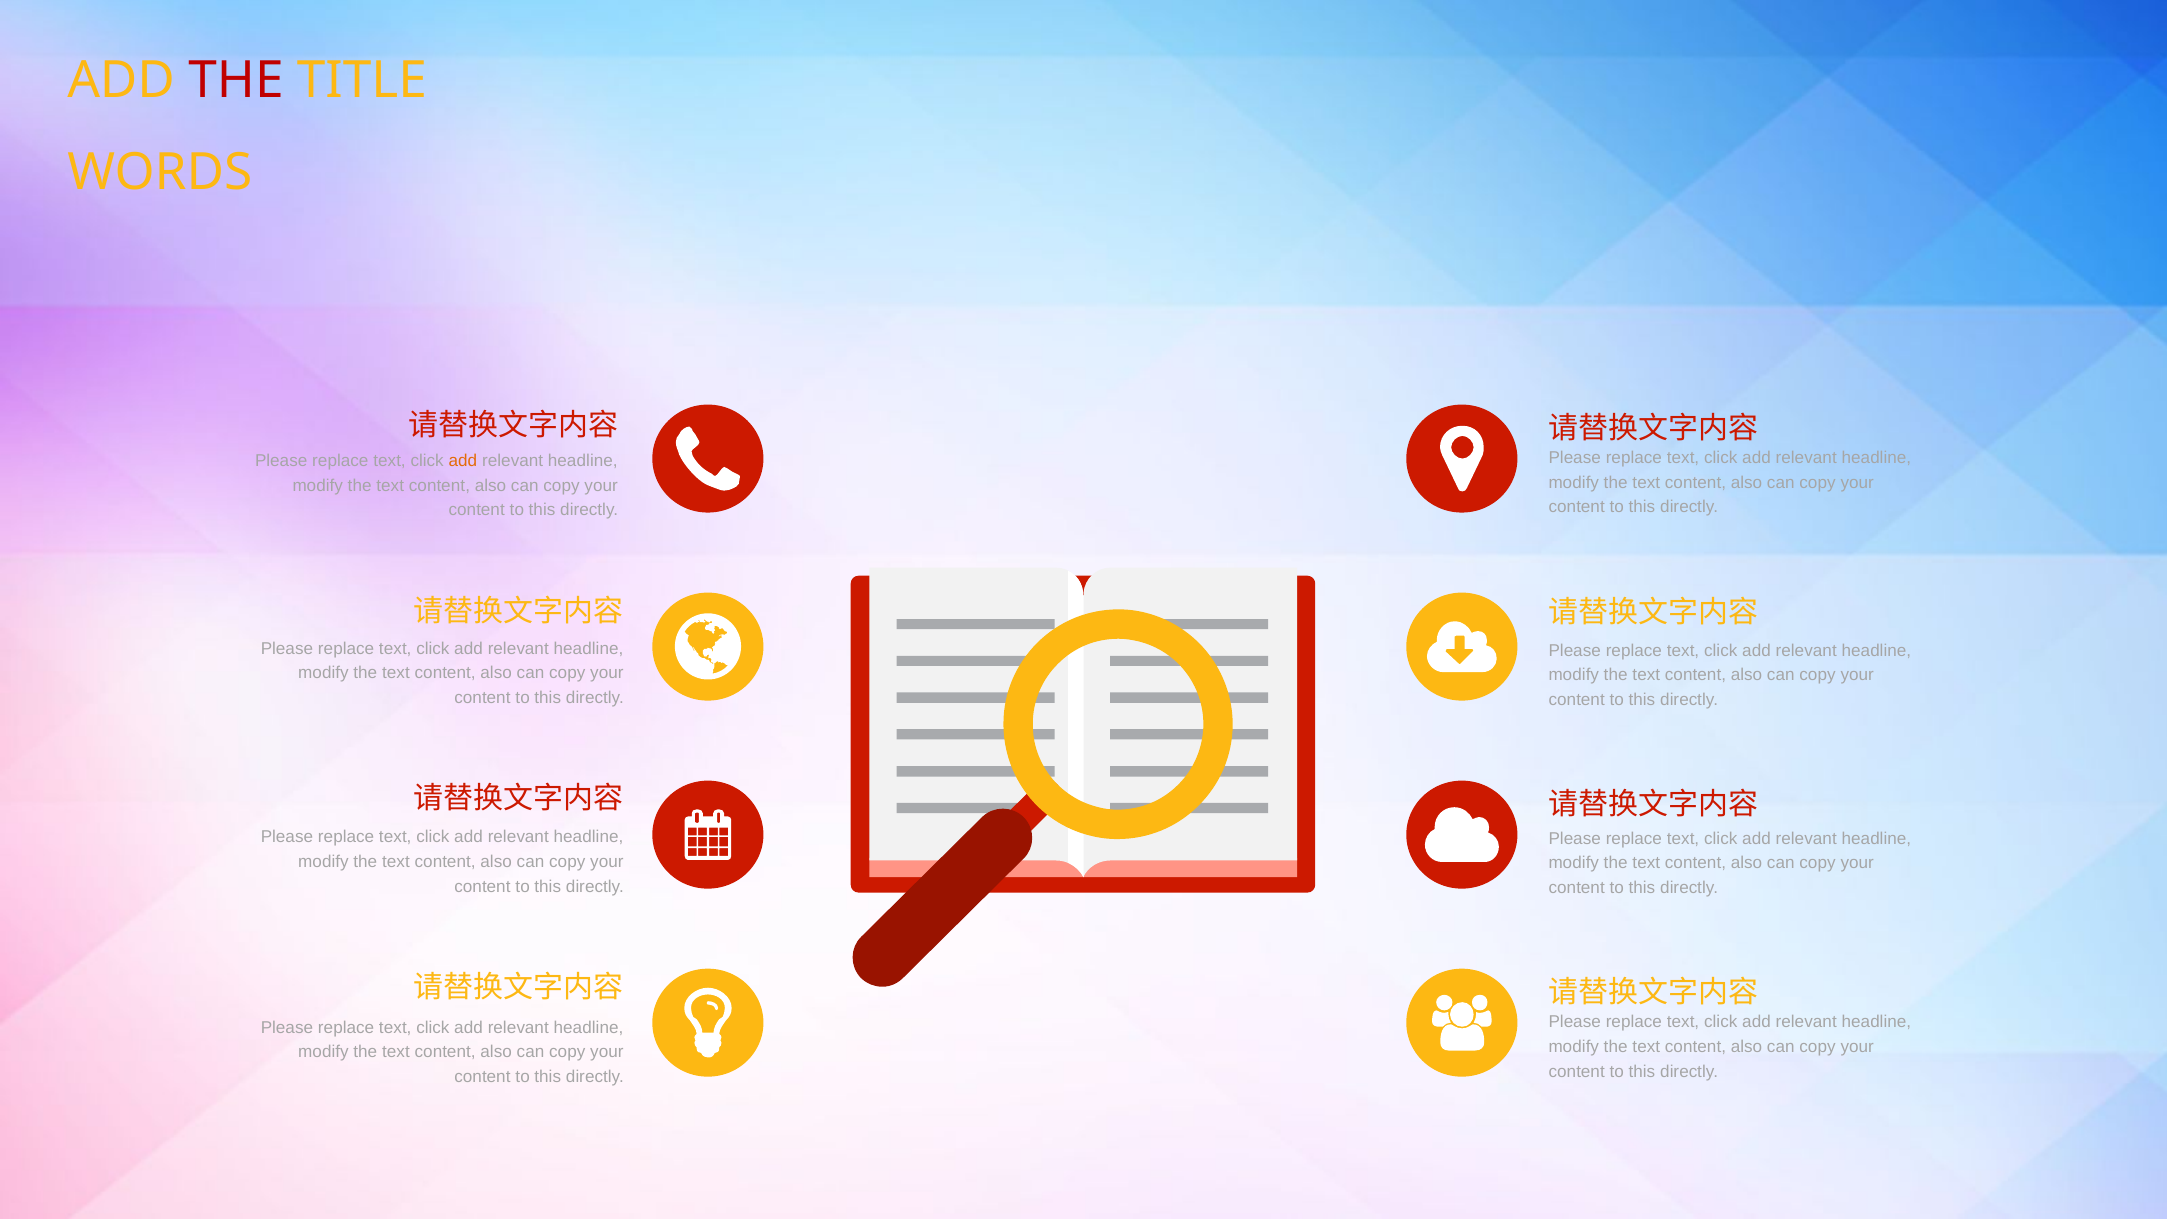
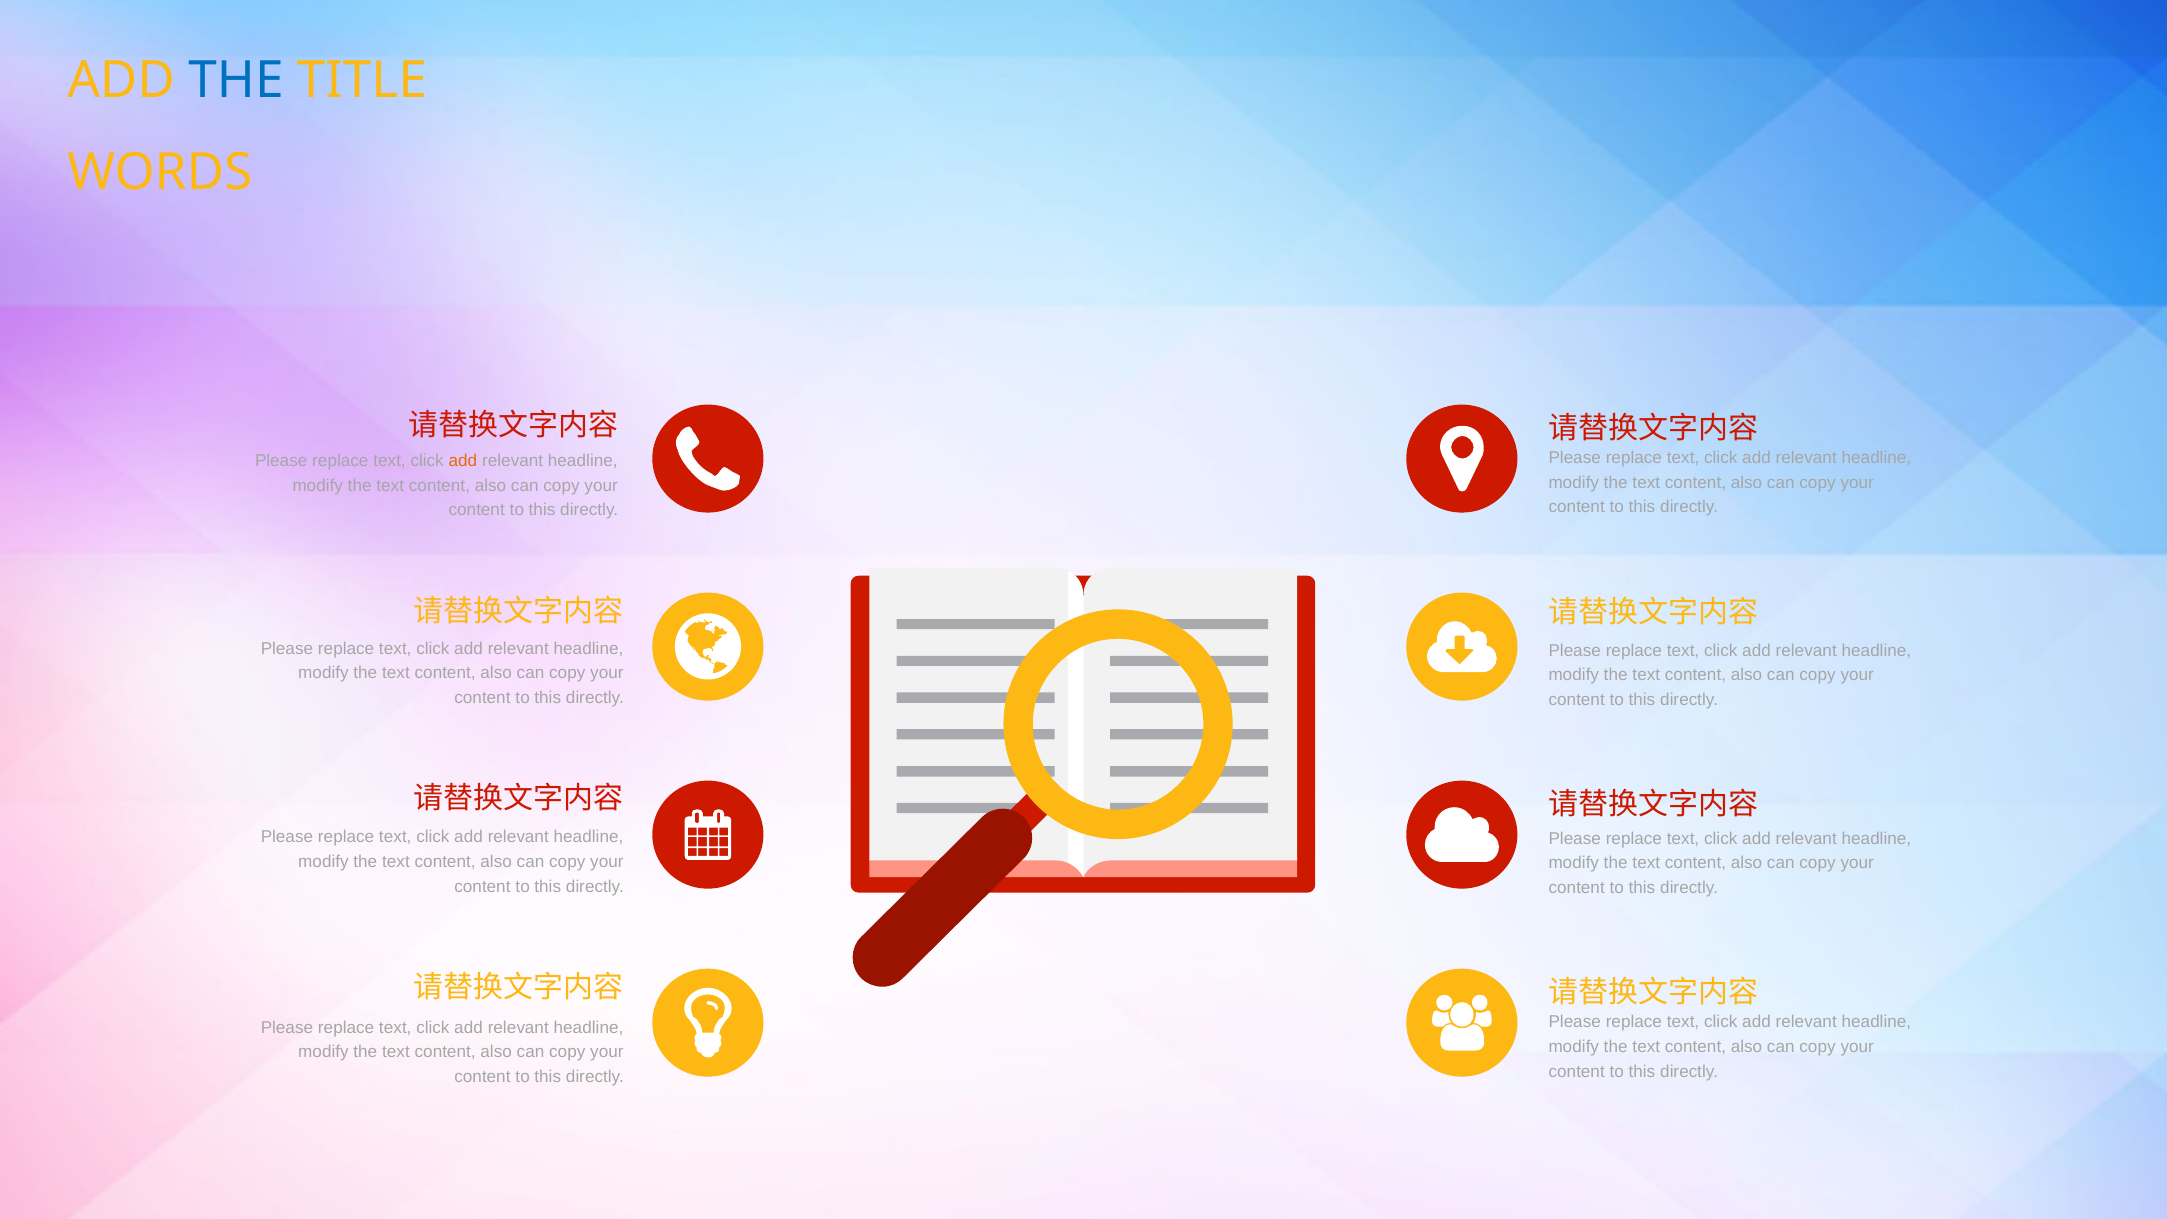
THE colour: red -> blue (236, 80)
